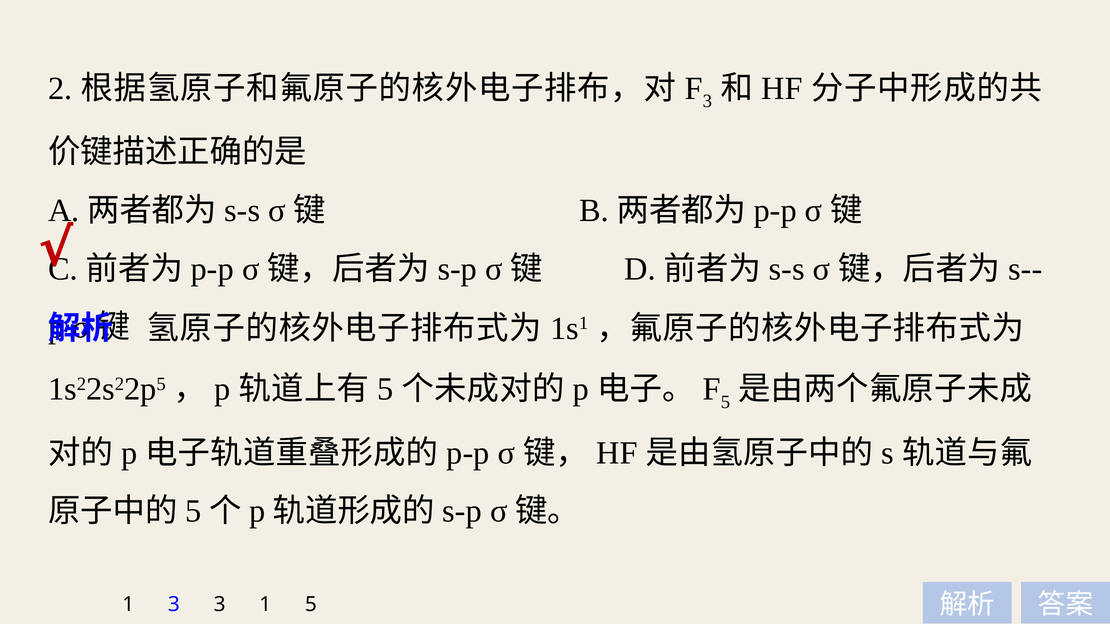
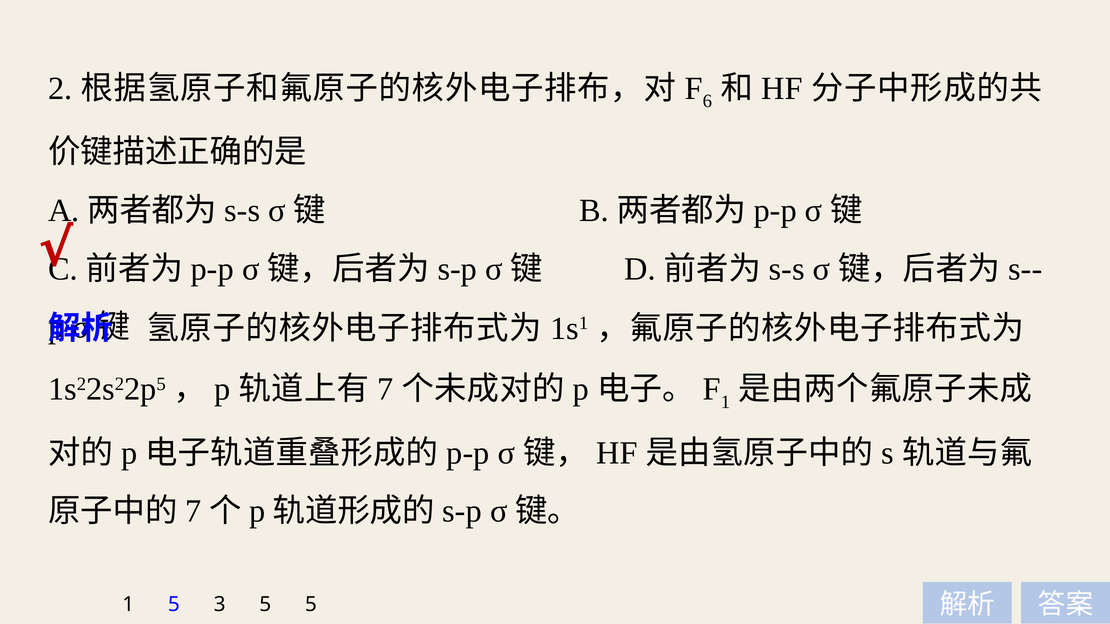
3: 3 -> 6 (707, 101)
5: 5 -> 7 (385, 390)
5: 5 -> 1 (725, 402)
5: 5 -> 7 (193, 512)
1 3: 3 -> 5 (174, 605)
3 1: 1 -> 5 (265, 605)
